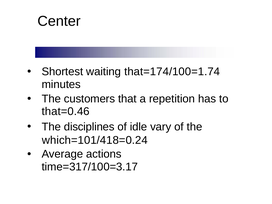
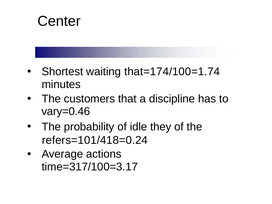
repetition: repetition -> discipline (172, 99)
that=0.46: that=0.46 -> vary=0.46 (66, 112)
disciplines: disciplines -> probability (89, 127)
vary: vary -> they (161, 127)
which=101/418=0.24: which=101/418=0.24 -> refers=101/418=0.24 (95, 141)
